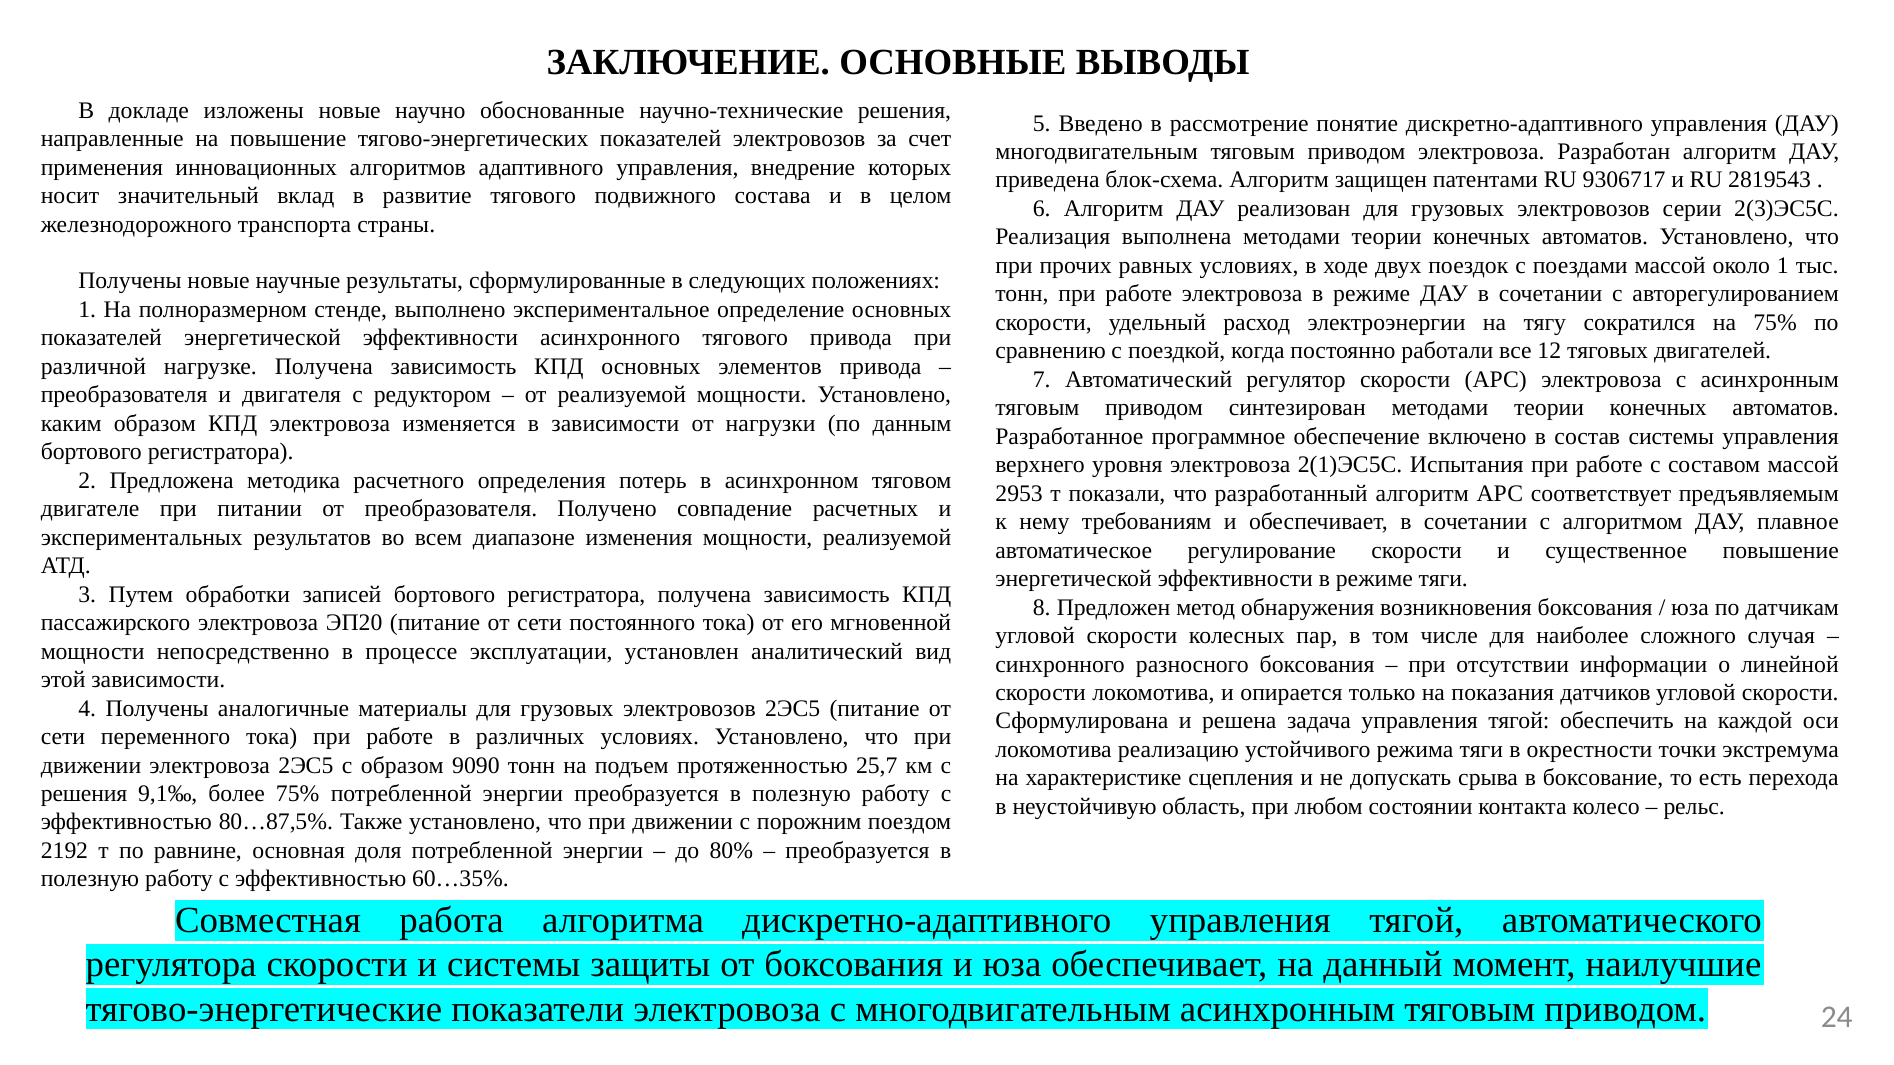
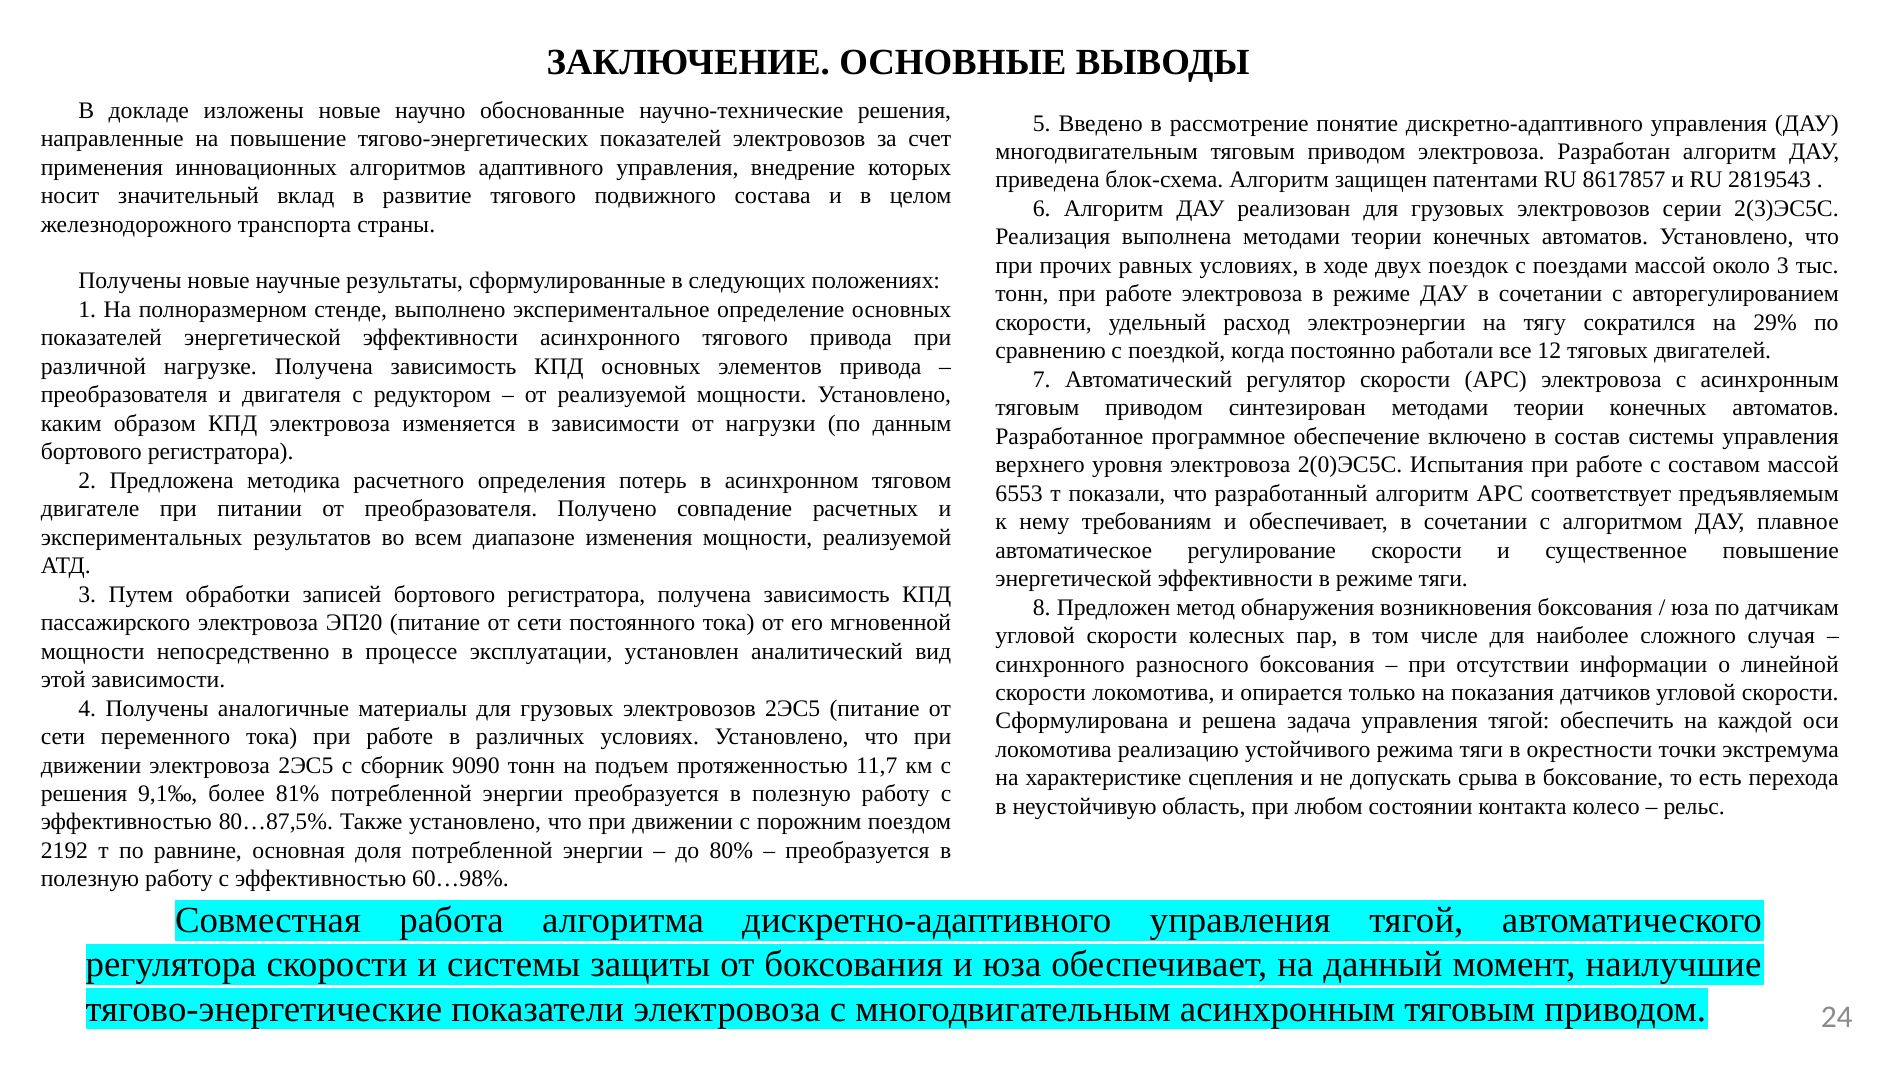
9306717: 9306717 -> 8617857 (1624, 180)
около 1: 1 -> 3 (1783, 266)
на 75%: 75% -> 29% (1775, 323)
2(1)ЭС5С: 2(1)ЭС5С -> 2(0)ЭС5С (1350, 465)
2953: 2953 -> 6553 (1019, 494)
с образом: образом -> сборник (402, 766)
25,7: 25,7 -> 11,7 (877, 766)
более 75%: 75% -> 81% (298, 794)
60…35%: 60…35% -> 60…98% (460, 879)
